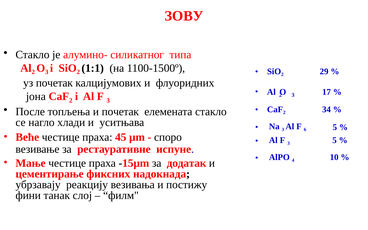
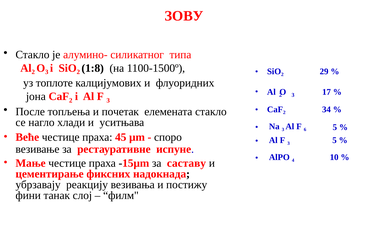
1:1: 1:1 -> 1:8 (93, 68)
уз почетак: почетак -> топлоте (54, 83)
додатак: додатак -> саставу (186, 163)
